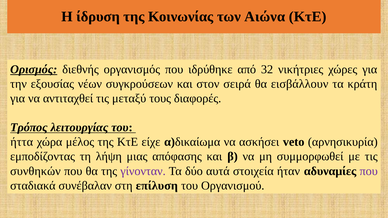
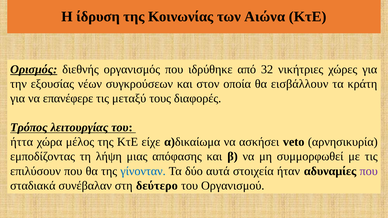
σειρά: σειρά -> οποία (237, 84)
αντιταχθεί: αντιταχθεί -> επανέφερε (68, 98)
συνθηκών: συνθηκών -> επιλύσουν (35, 171)
γίνονταν colour: purple -> blue (143, 171)
επίλυση: επίλυση -> δεύτερο (157, 186)
